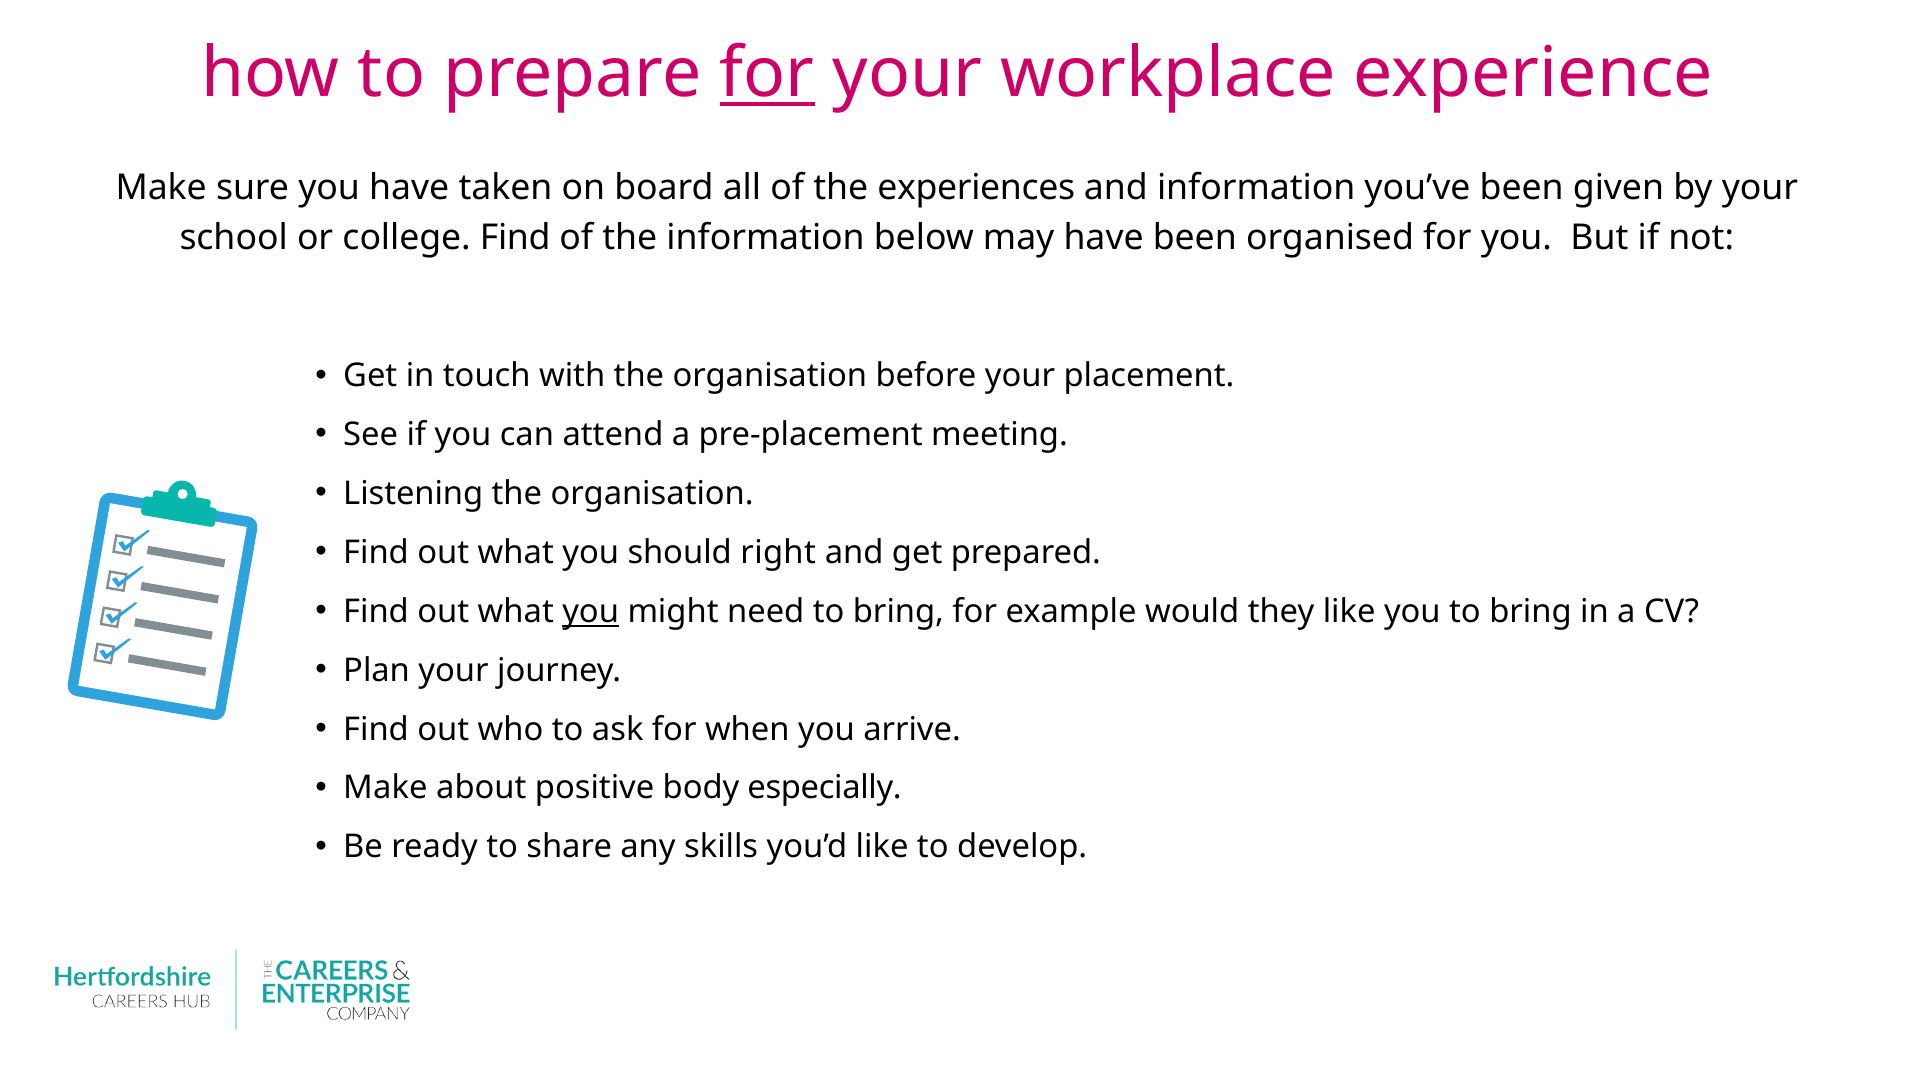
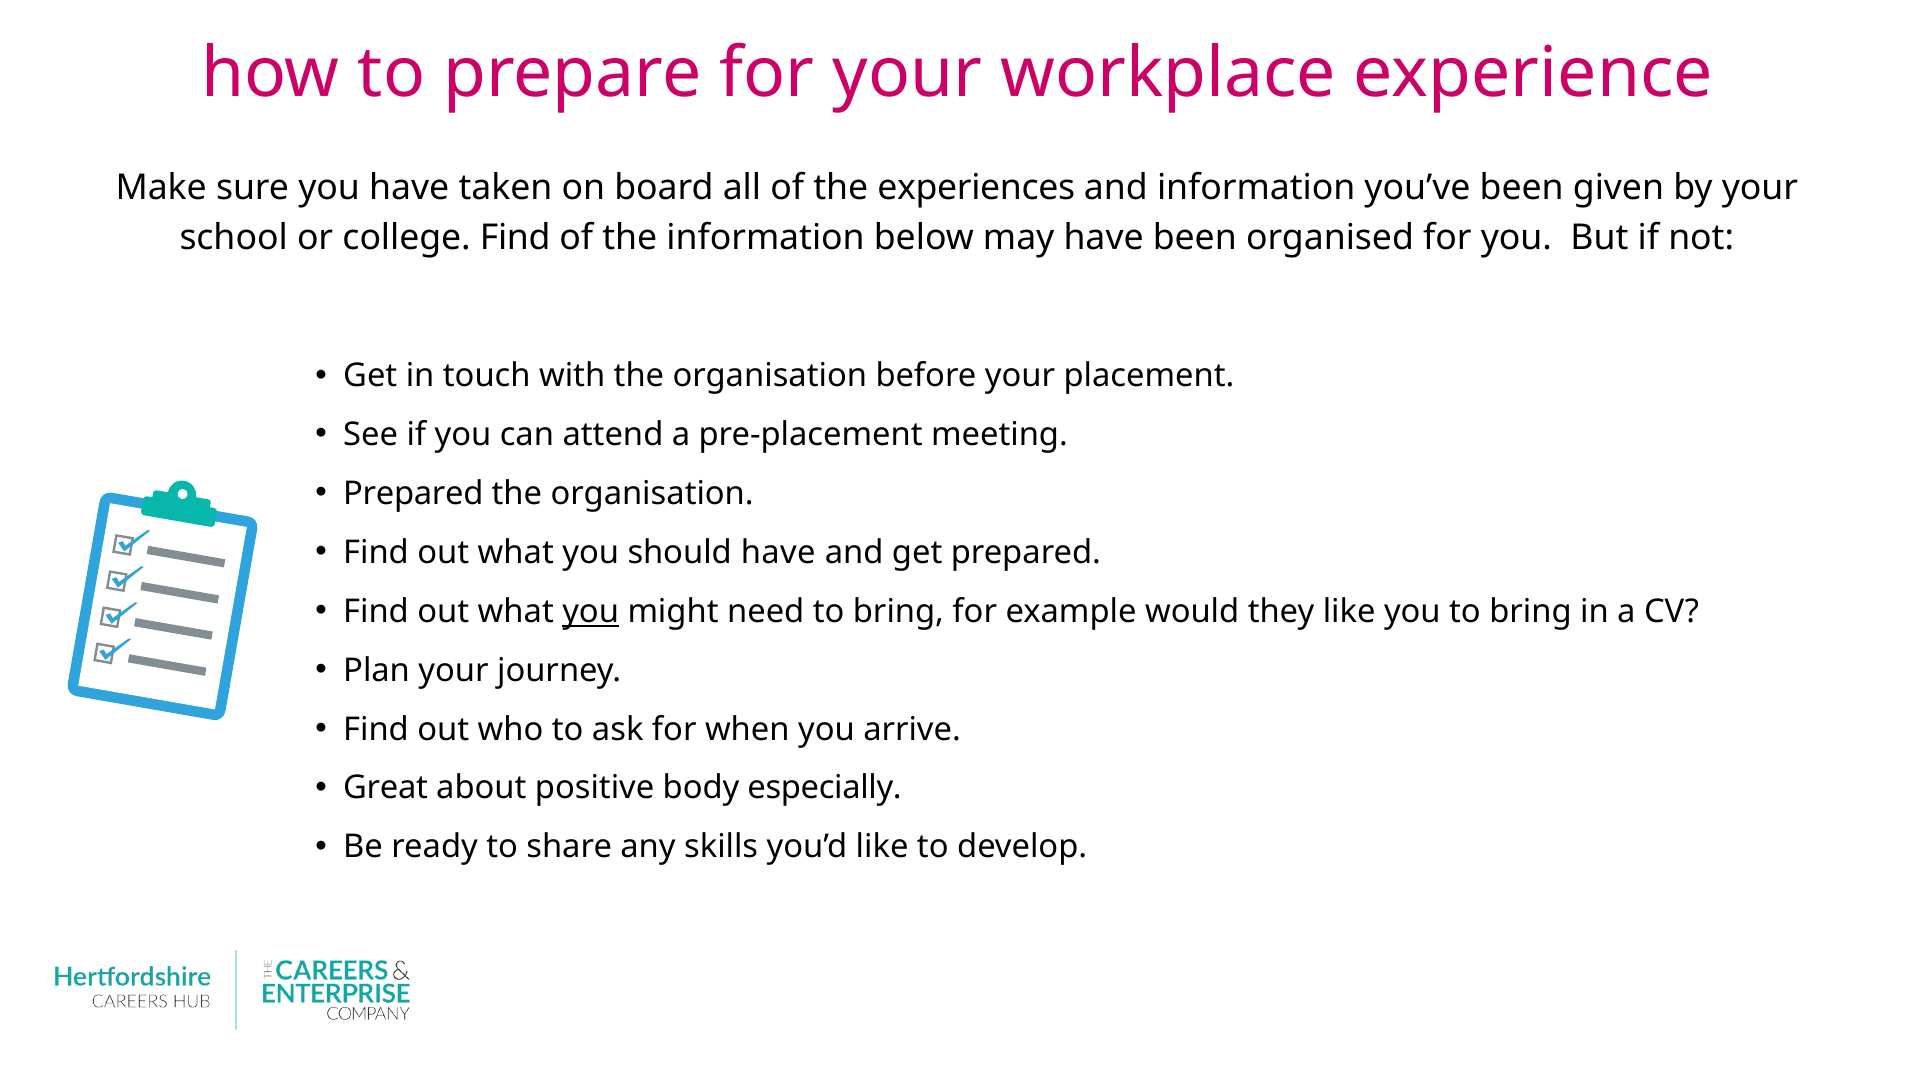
for underline: present -> none (767, 74)
Listening: Listening -> Prepared (413, 494)
should right: right -> have (778, 553)
Make: Make -> Great (386, 788)
